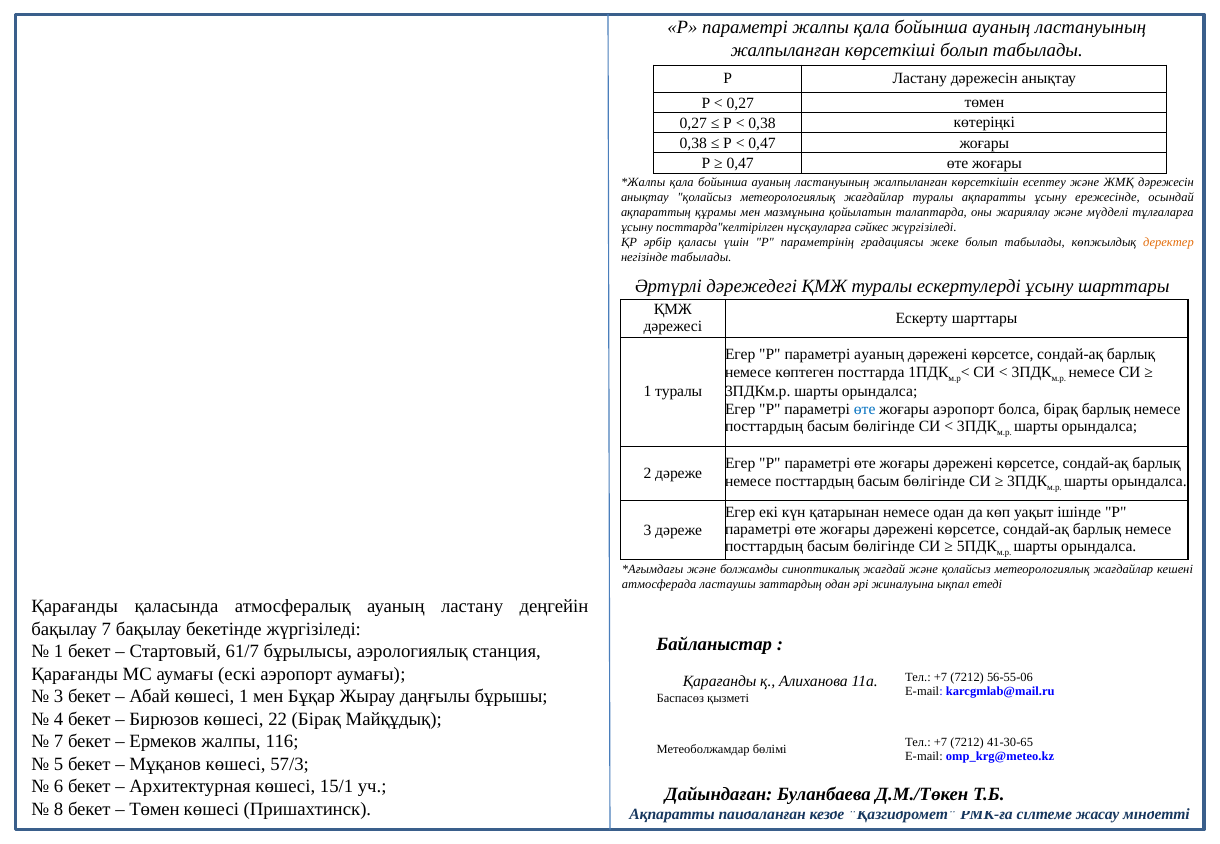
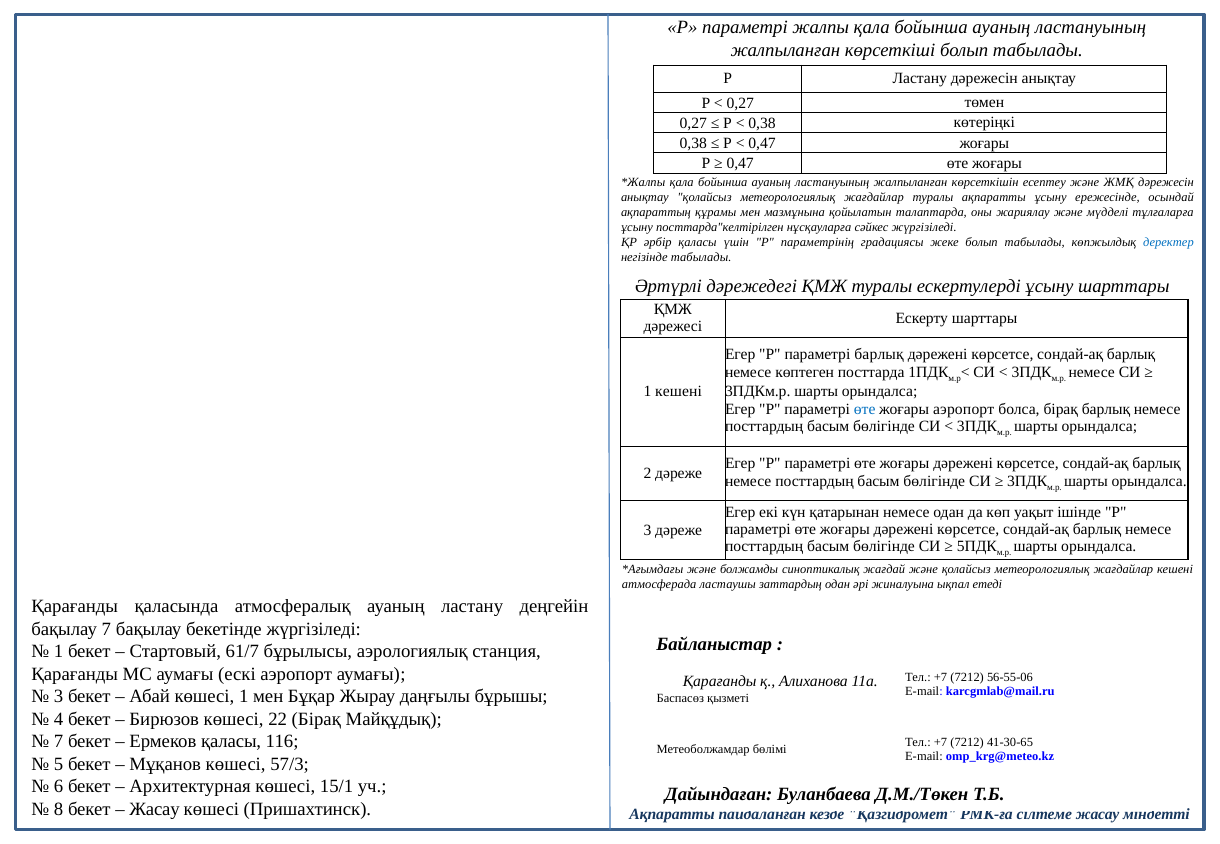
деректер colour: orange -> blue (1168, 242)
параметрі ауаның: ауаның -> барлық (879, 355)
1 туралы: туралы -> кешені (679, 392)
Ермеков жалпы: жалпы -> қаласы (231, 742)
Төмен: Төмен -> Жасау (154, 810)
